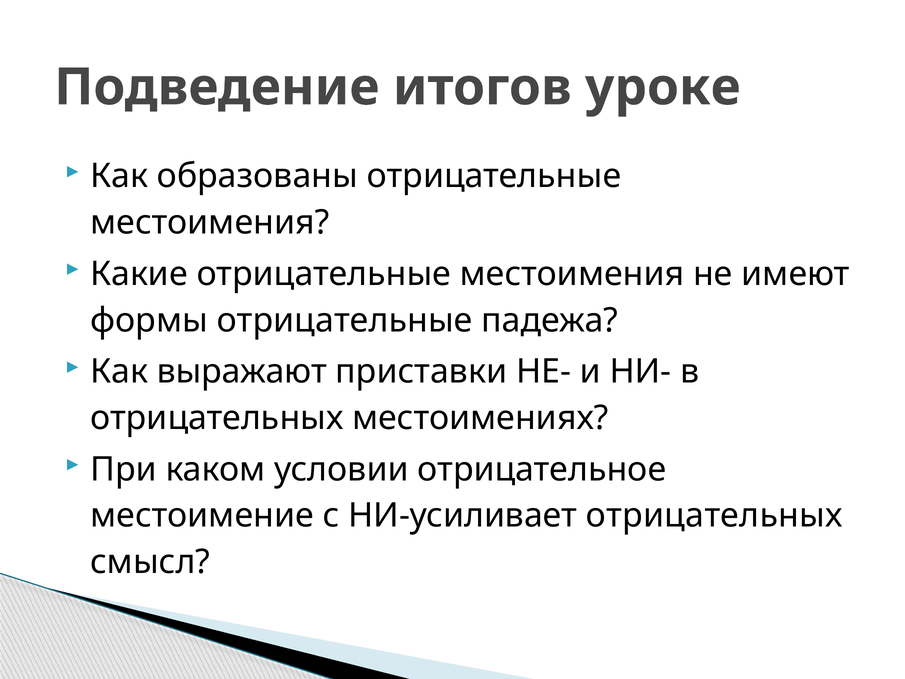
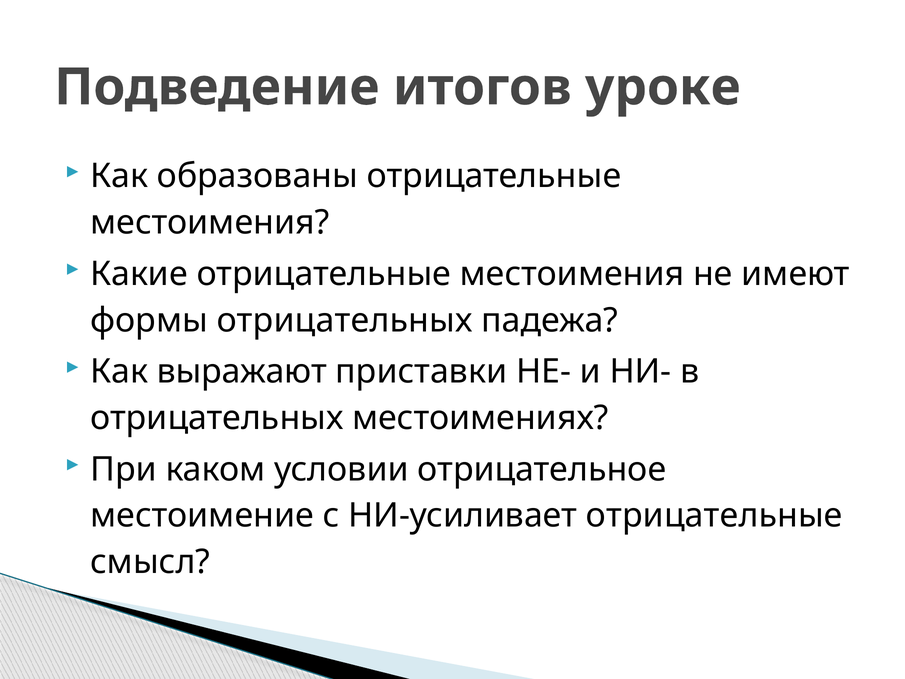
формы отрицательные: отрицательные -> отрицательных (345, 320)
НИ-усиливает отрицательных: отрицательных -> отрицательные (714, 516)
